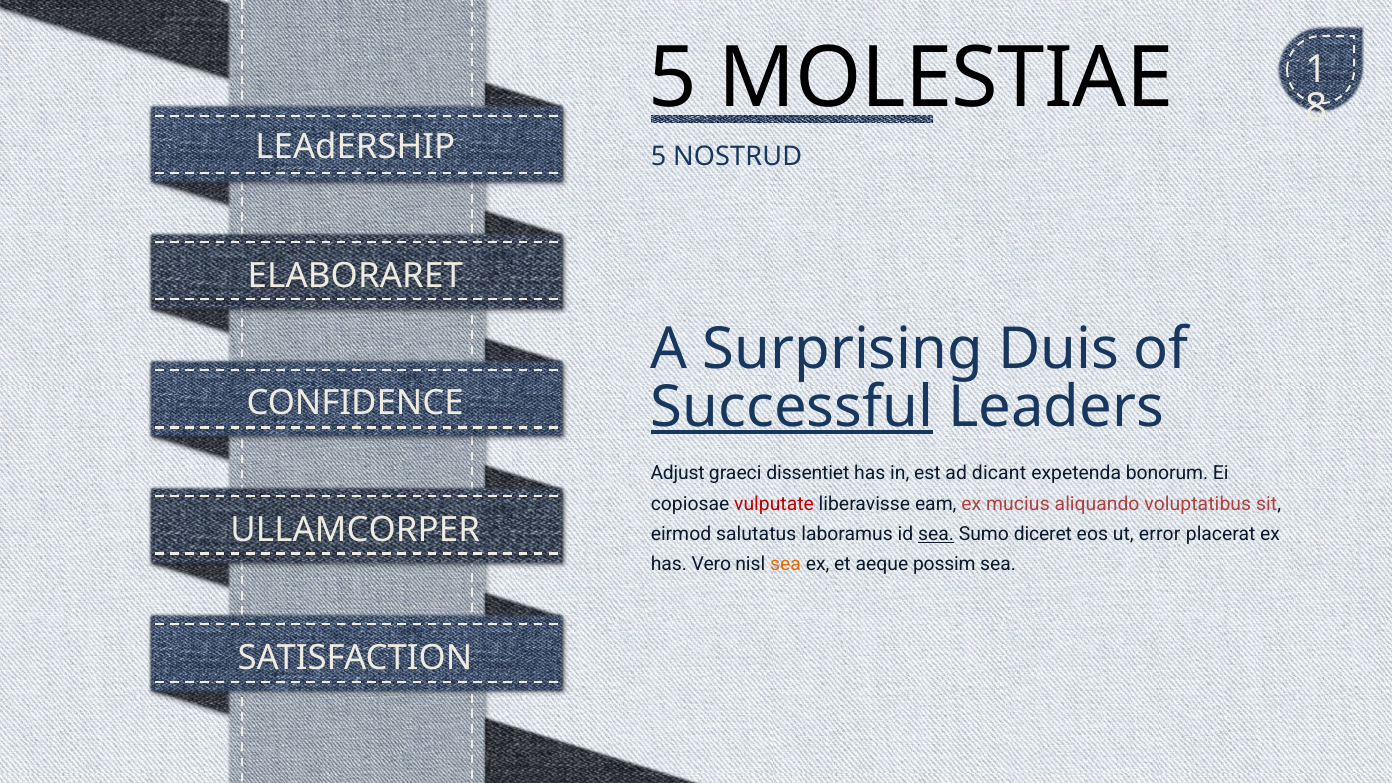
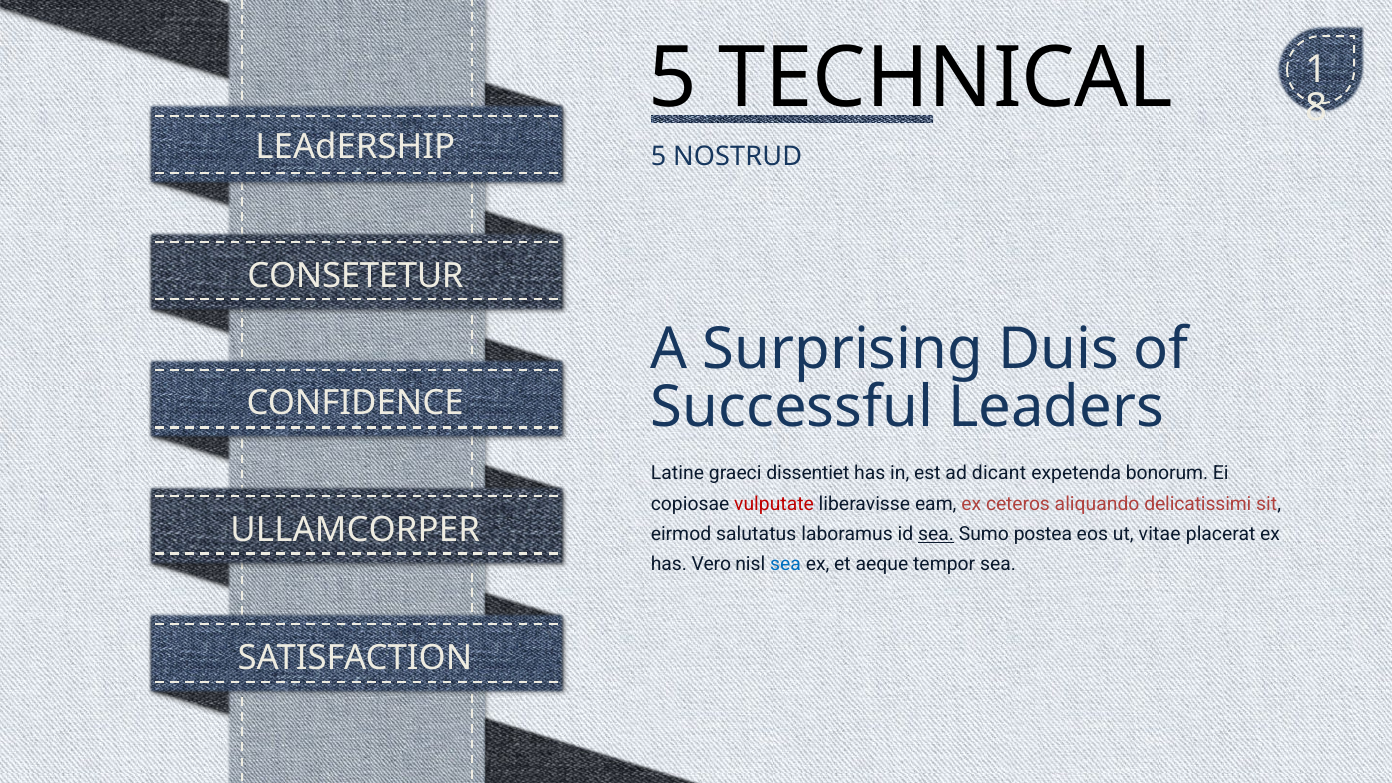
MOLESTIAE: MOLESTIAE -> TECHNICAL (946, 78)
ELABORARET: ELABORARET -> CONSETETUR (356, 276)
Successful underline: present -> none (792, 407)
Adjust: Adjust -> Latine (677, 473)
mucius: mucius -> ceteros (1018, 504)
voluptatibus: voluptatibus -> delicatissimi (1198, 504)
diceret: diceret -> postea (1043, 534)
error: error -> vitae (1160, 534)
sea colour: orange -> blue (786, 564)
possim: possim -> tempor (944, 564)
